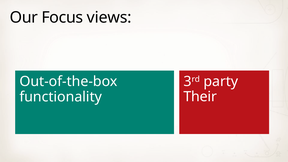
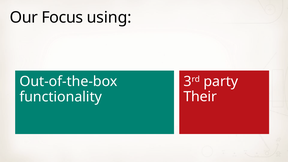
views: views -> using (109, 17)
